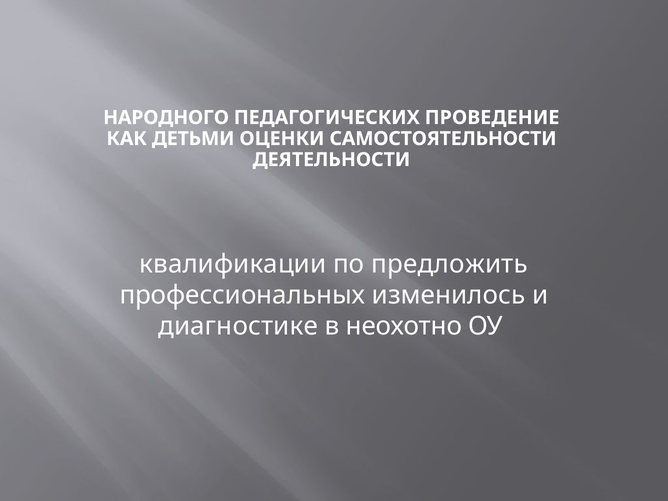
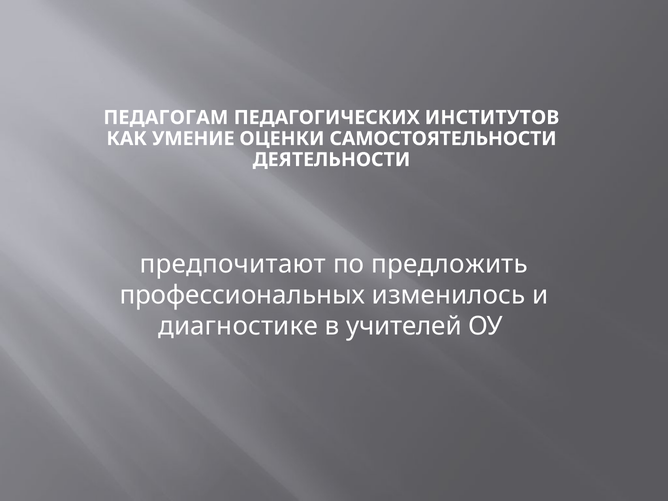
НАРОДНОГО: НАРОДНОГО -> ПЕДАГОГАМ (166, 118)
ПРОВЕДЕНИЕ: ПРОВЕДЕНИЕ -> ИНСТИТУТОВ (492, 118)
ДЕТЬМИ: ДЕТЬМИ -> УМЕНИЕ (193, 139)
квалификации: квалификации -> предпочитают (233, 264)
неохотно: неохотно -> учителей (404, 326)
